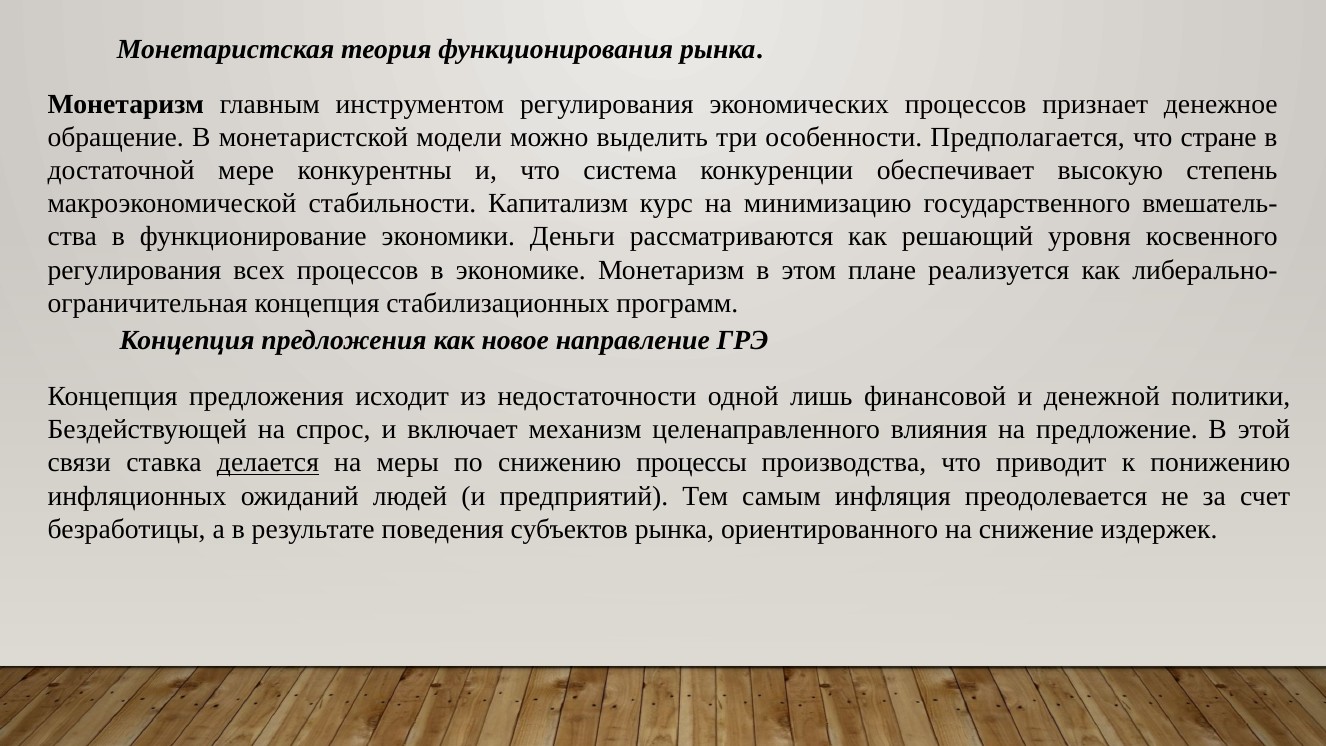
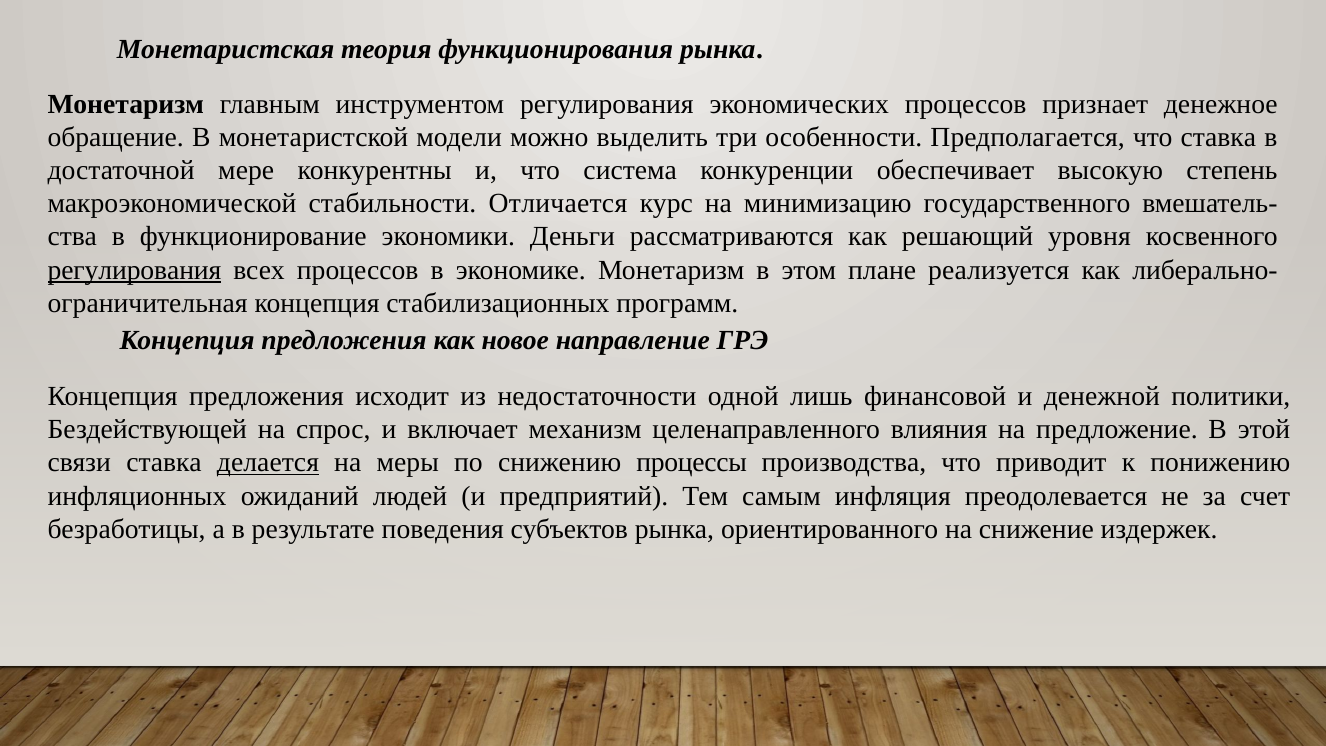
что стране: стране -> ставка (1218, 137)
Капитализм: Капитализм -> Отличается (558, 204)
регулирования underline: none -> present (134, 270)
